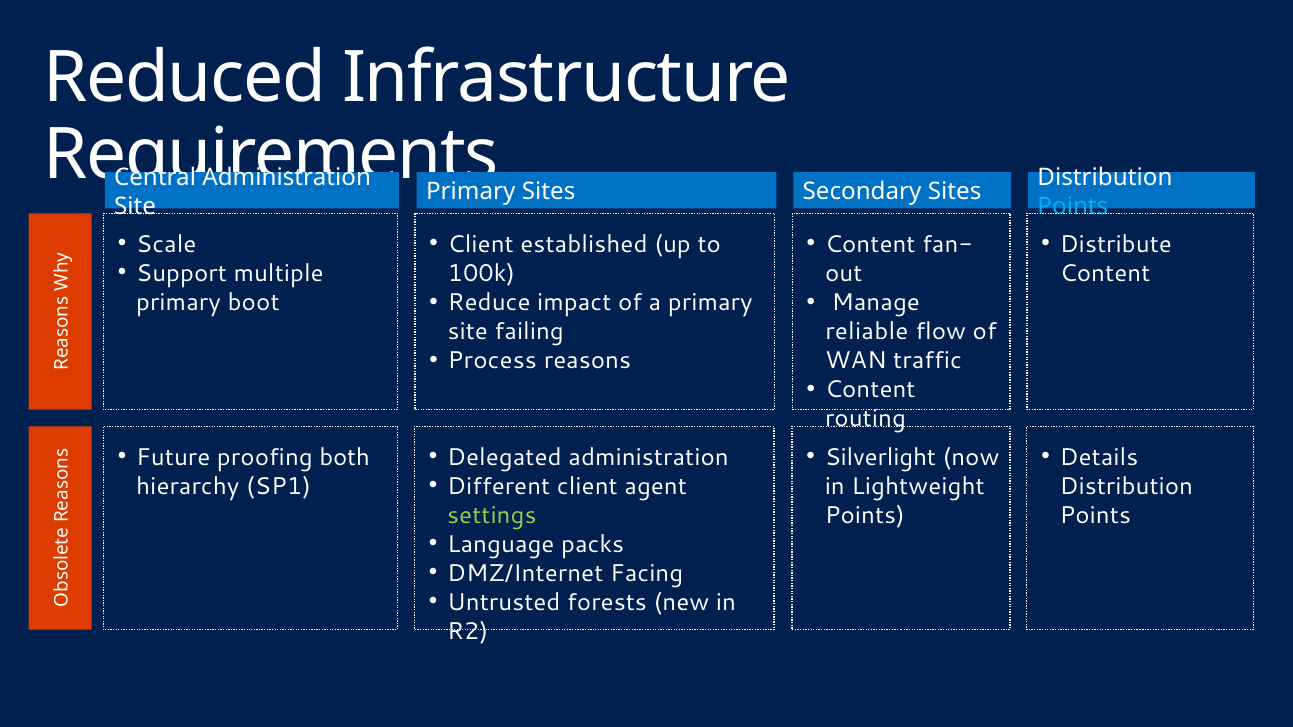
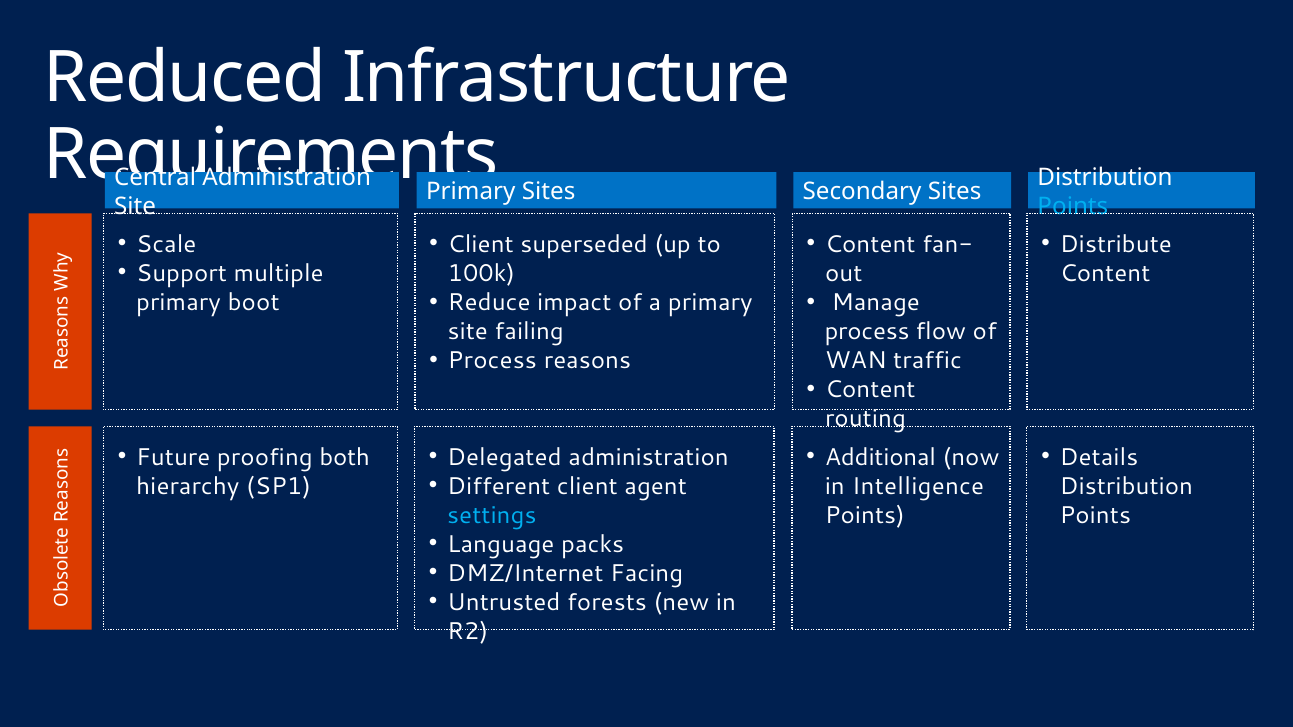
established: established -> superseded (584, 244)
reliable: reliable -> process (867, 331)
Silverlight: Silverlight -> Additional (880, 457)
Lightweight: Lightweight -> Intelligence (918, 486)
settings colour: light green -> light blue (492, 515)
